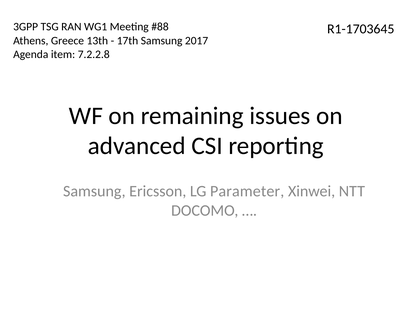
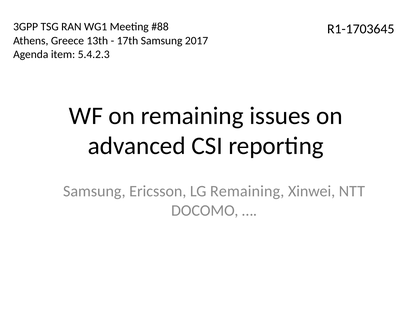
7.2.2.8: 7.2.2.8 -> 5.4.2.3 (94, 54)
LG Parameter: Parameter -> Remaining (247, 191)
